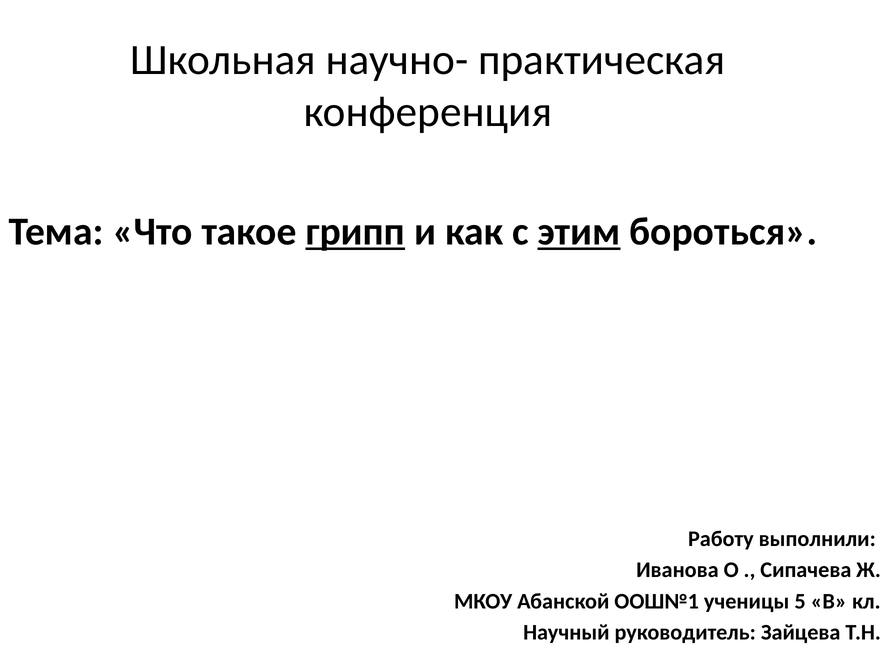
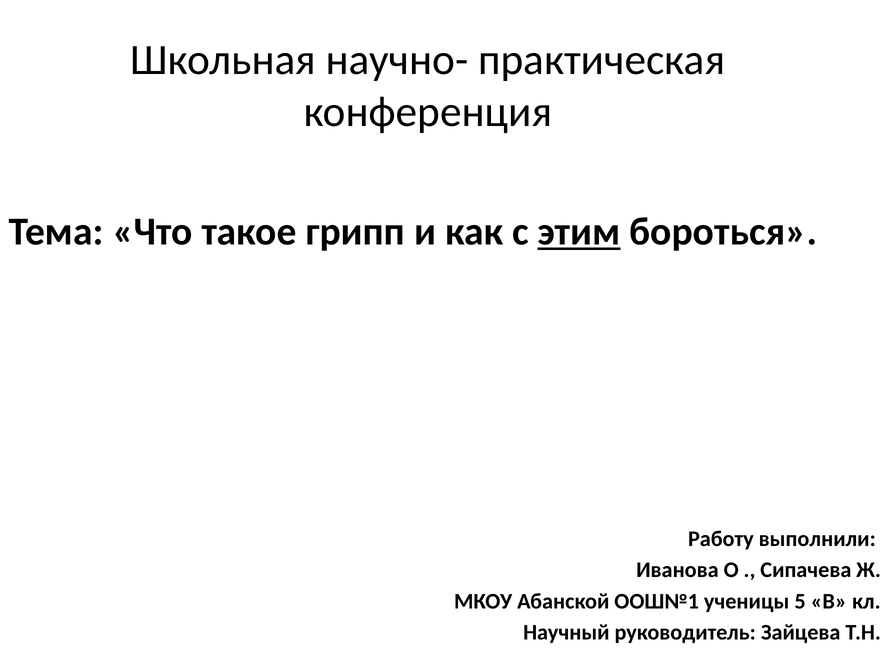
грипп underline: present -> none (355, 232)
